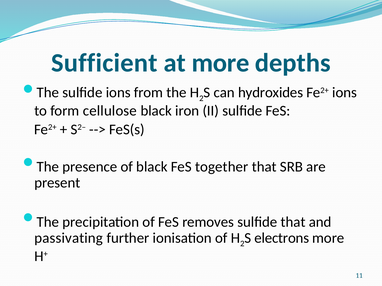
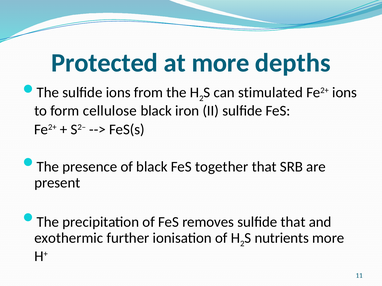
Sufficient: Sufficient -> Protected (105, 63)
hydroxides: hydroxides -> stimulated (270, 93)
passivating: passivating -> exothermic (69, 238)
electrons: electrons -> nutrients (282, 238)
